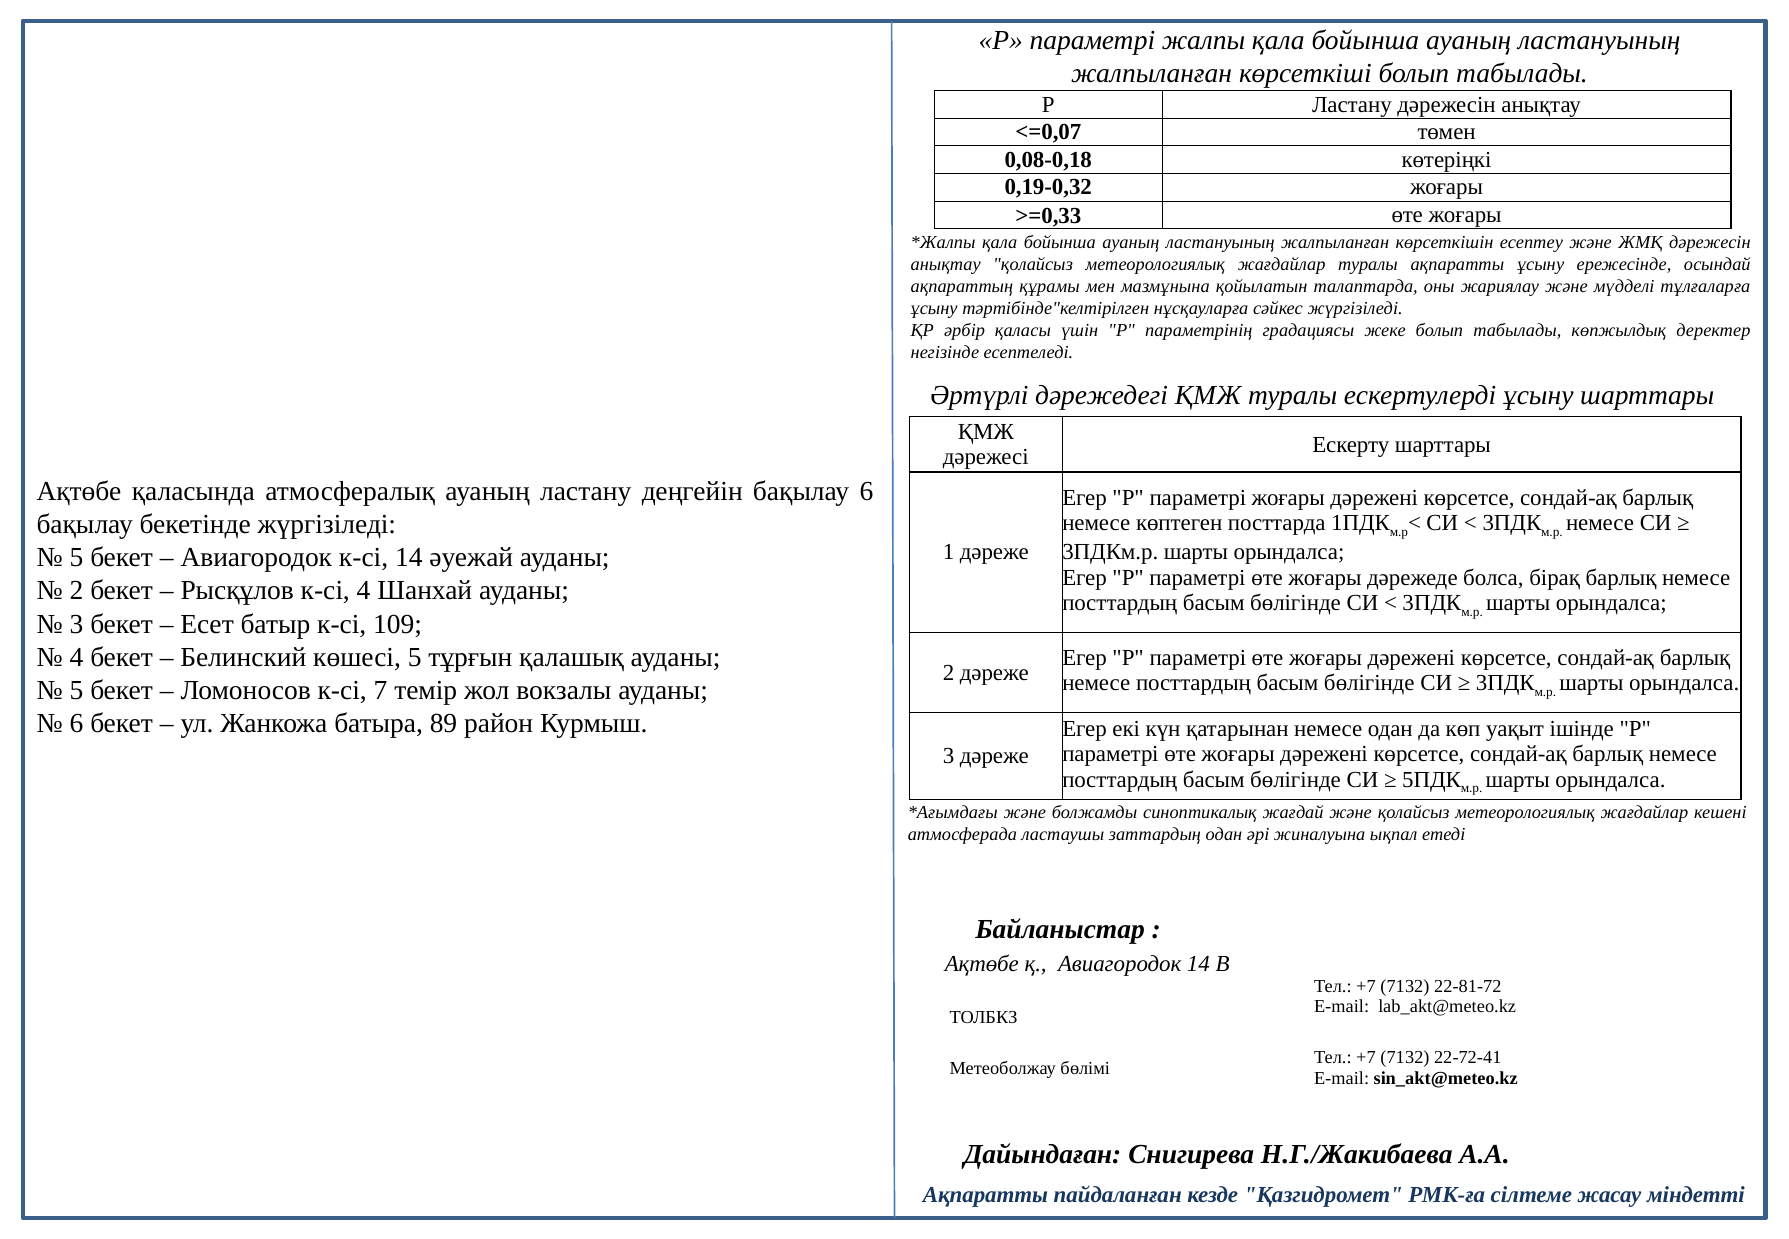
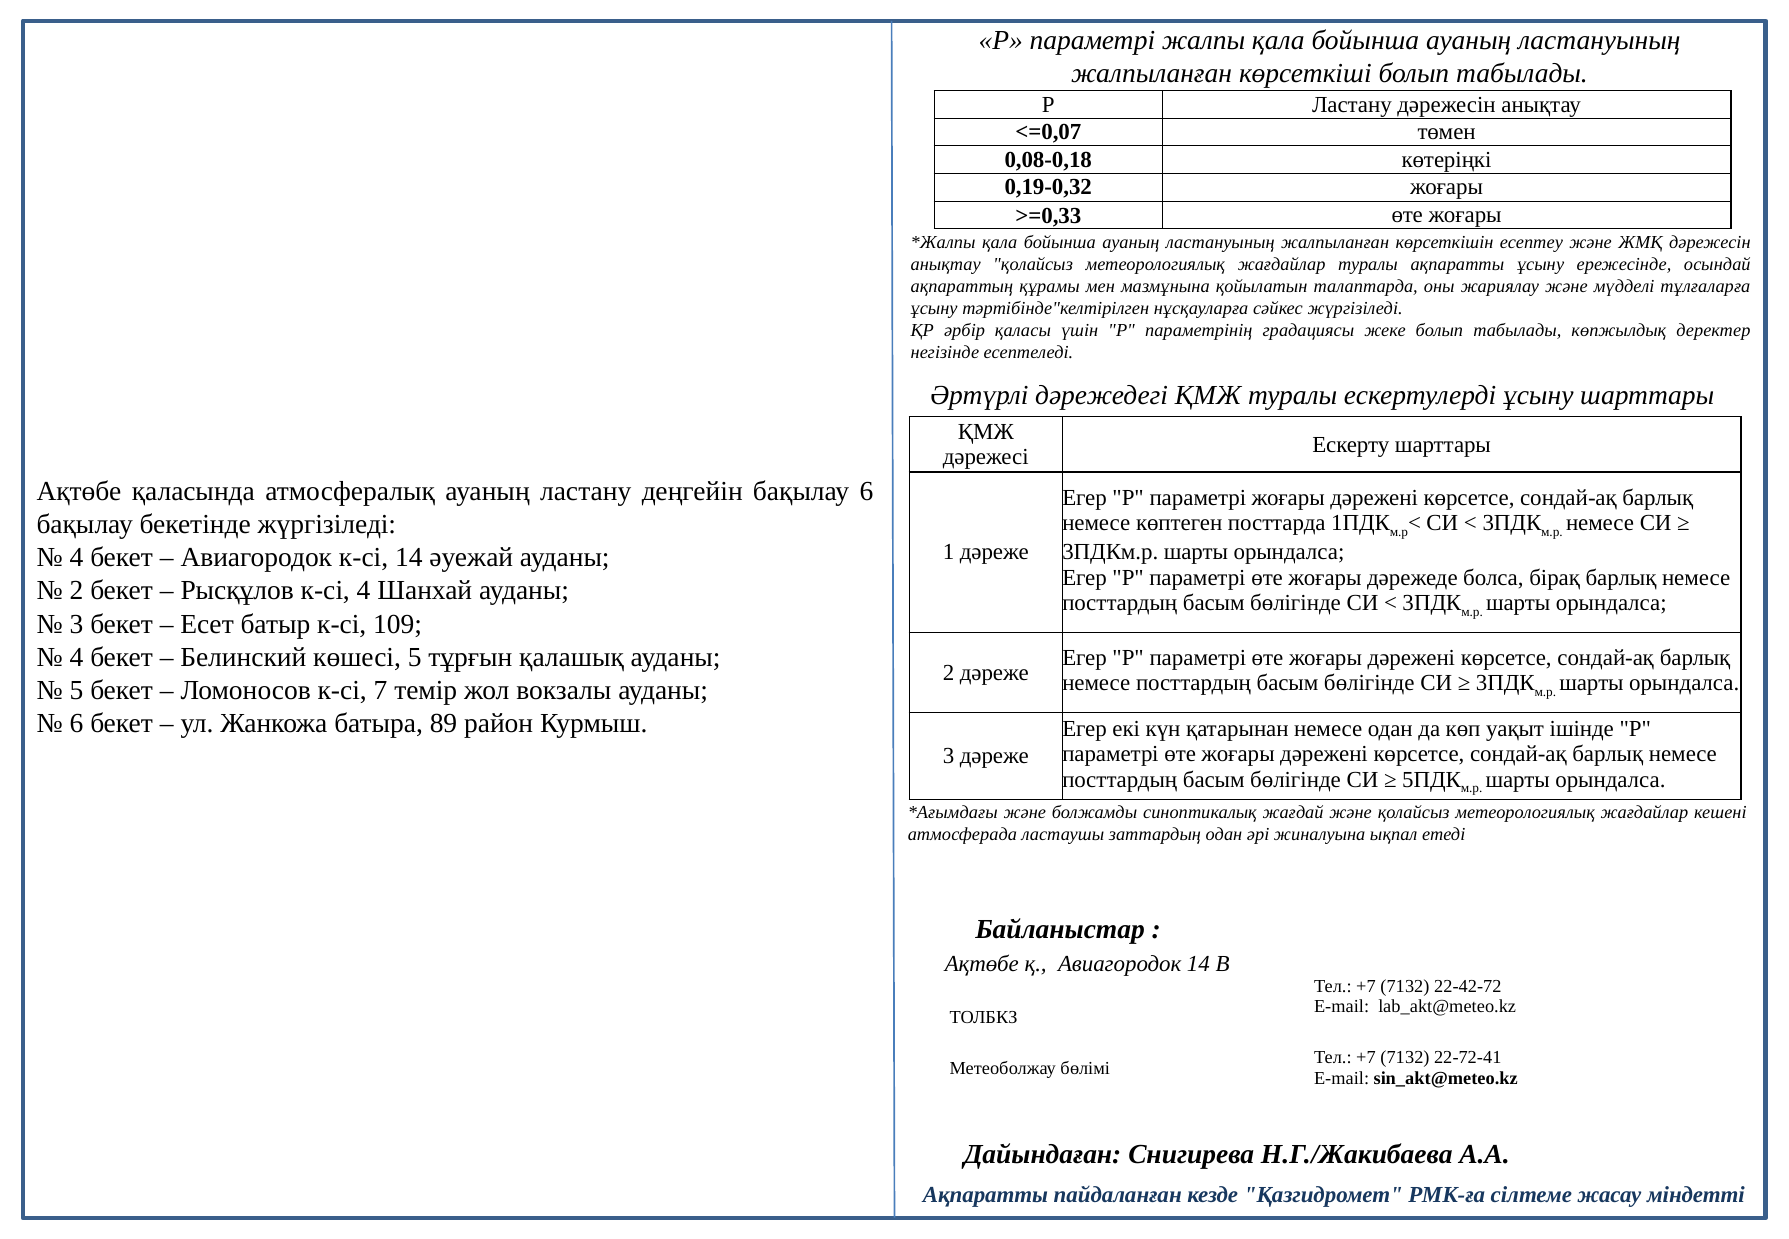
5: 5 -> 4 (77, 558)
22-81-72: 22-81-72 -> 22-42-72 (1468, 986)
